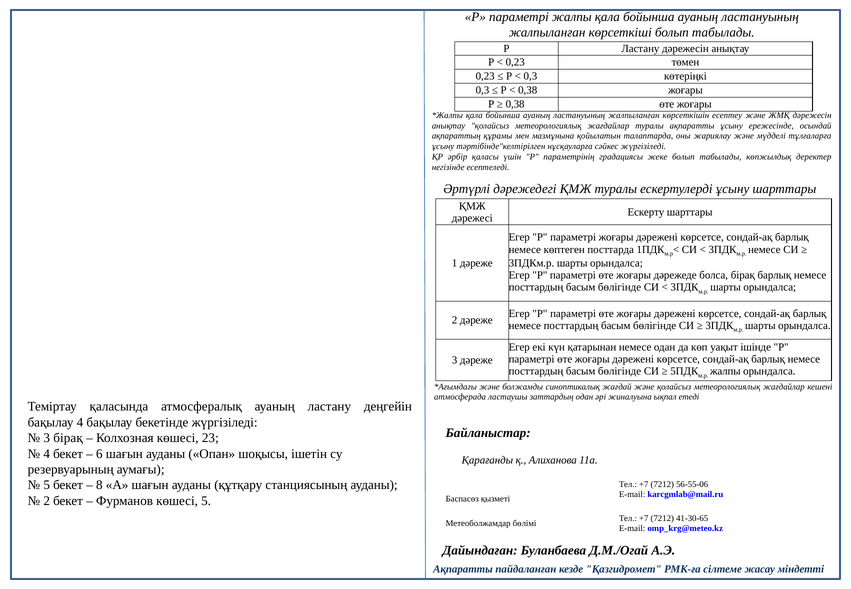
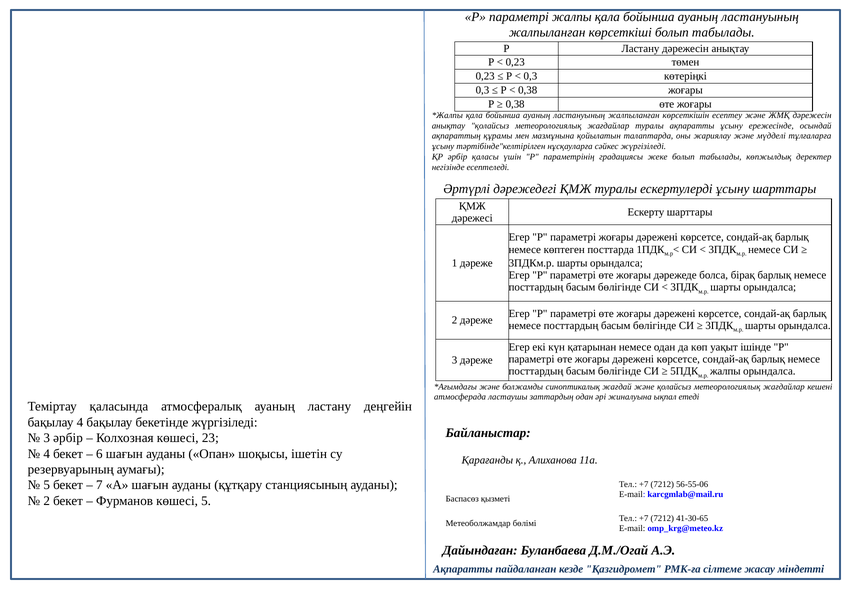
3 бірақ: бірақ -> әрбір (68, 438)
8: 8 -> 7 (99, 485)
